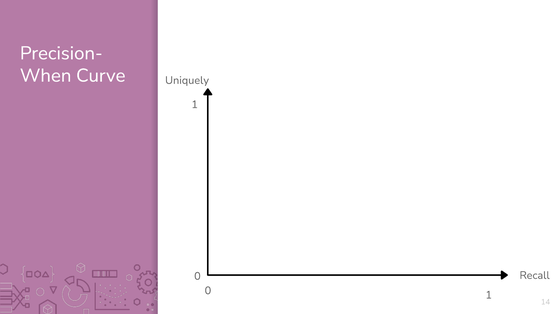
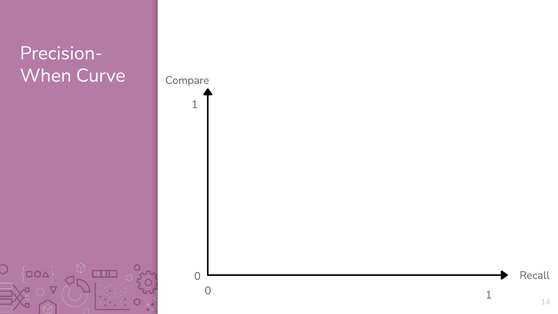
Uniquely: Uniquely -> Compare (187, 80)
